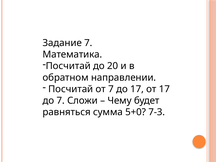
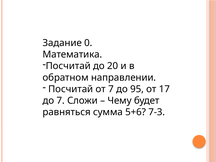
Задание 7: 7 -> 0 (88, 43)
до 17: 17 -> 95 (137, 89)
5+0: 5+0 -> 5+6 (136, 112)
